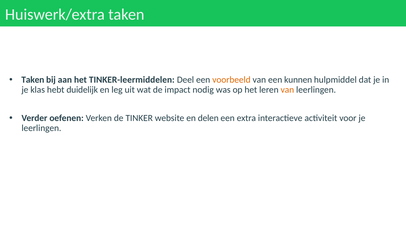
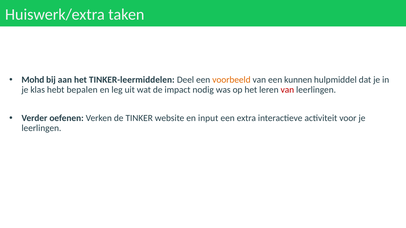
Taken: Taken -> Mohd (33, 80)
duidelijk: duidelijk -> bepalen (82, 90)
van colour: orange -> red (287, 90)
delen: delen -> input (208, 118)
